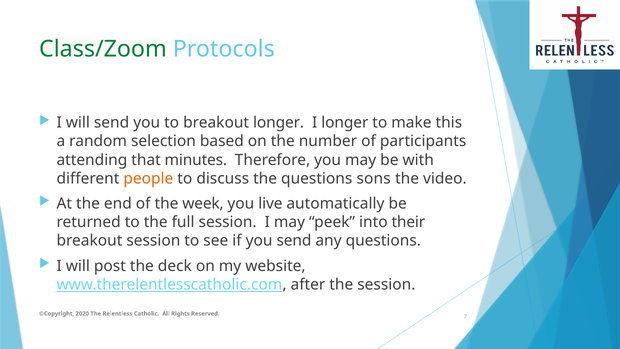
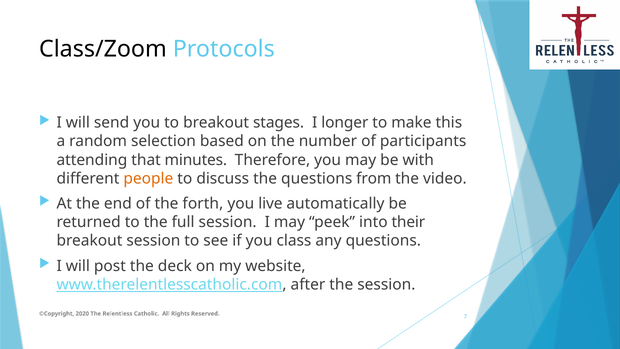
Class/Zoom colour: green -> black (103, 49)
breakout longer: longer -> stages (279, 123)
sons: sons -> from (374, 178)
week: week -> forth (203, 203)
you send: send -> class (294, 241)
